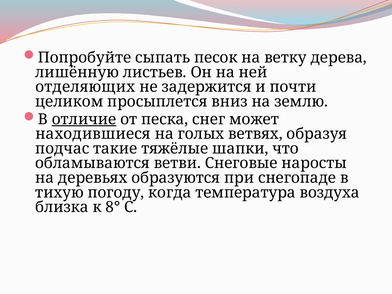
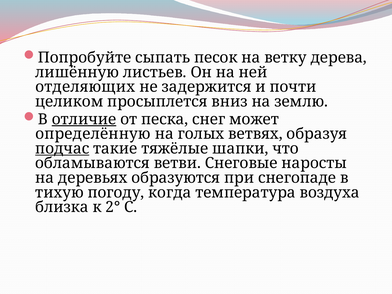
находившиеся: находившиеся -> определённую (93, 134)
подчас underline: none -> present (62, 149)
8°: 8° -> 2° (113, 207)
